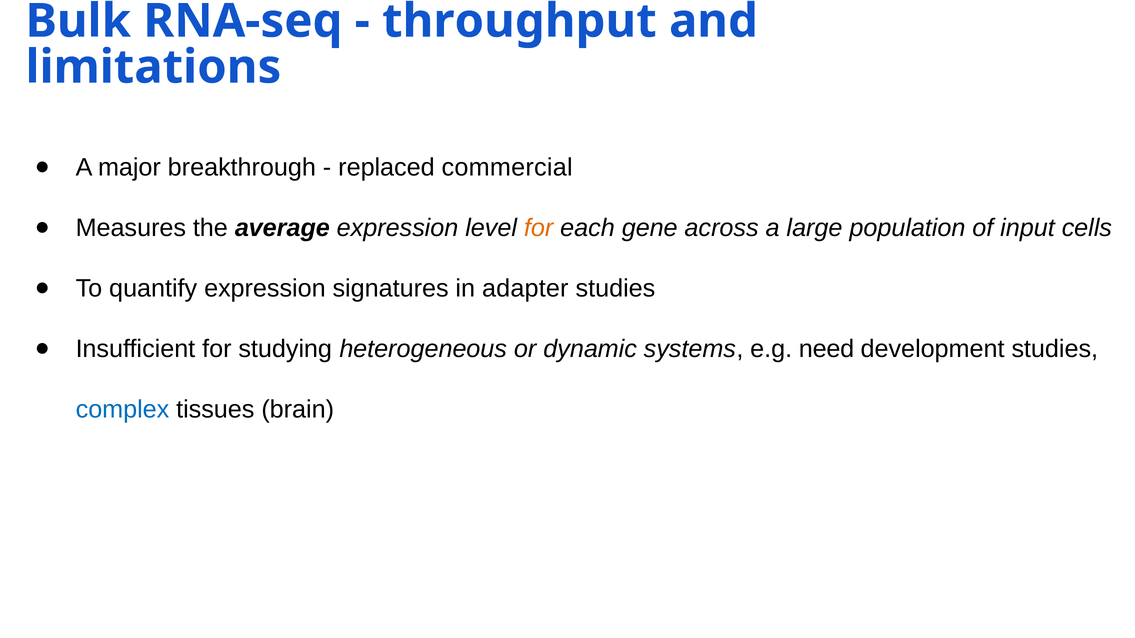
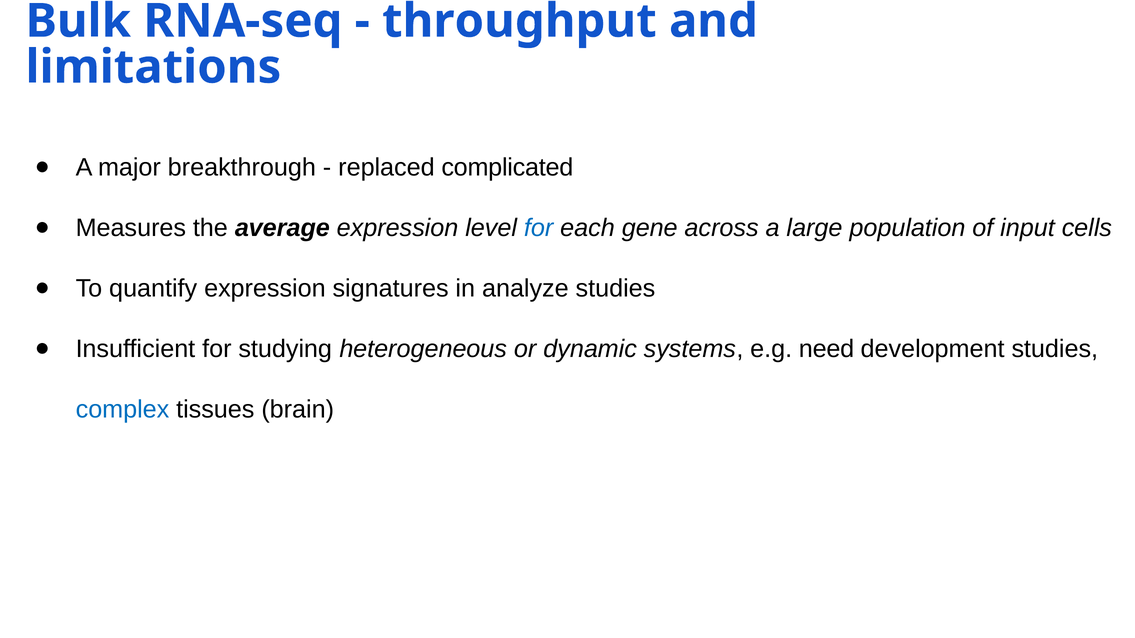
commercial: commercial -> complicated (507, 167)
for colour: orange -> blue (539, 228)
adapter: adapter -> analyze (525, 288)
